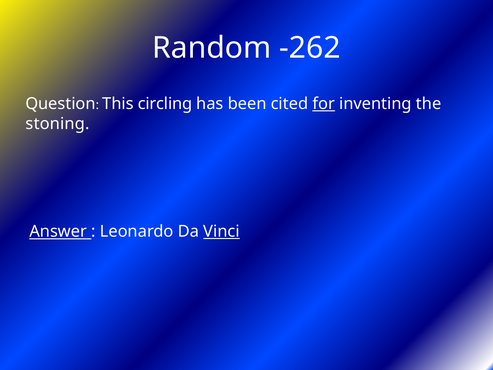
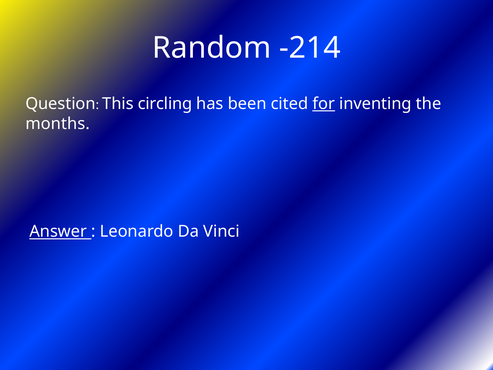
-262: -262 -> -214 (310, 48)
stoning: stoning -> months (58, 124)
Vinci underline: present -> none (221, 231)
